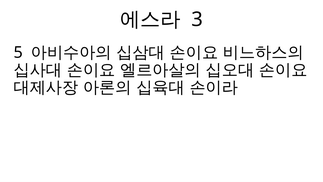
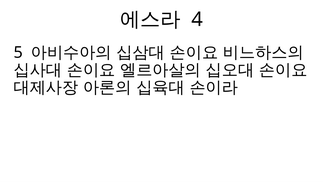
3: 3 -> 4 (197, 19)
